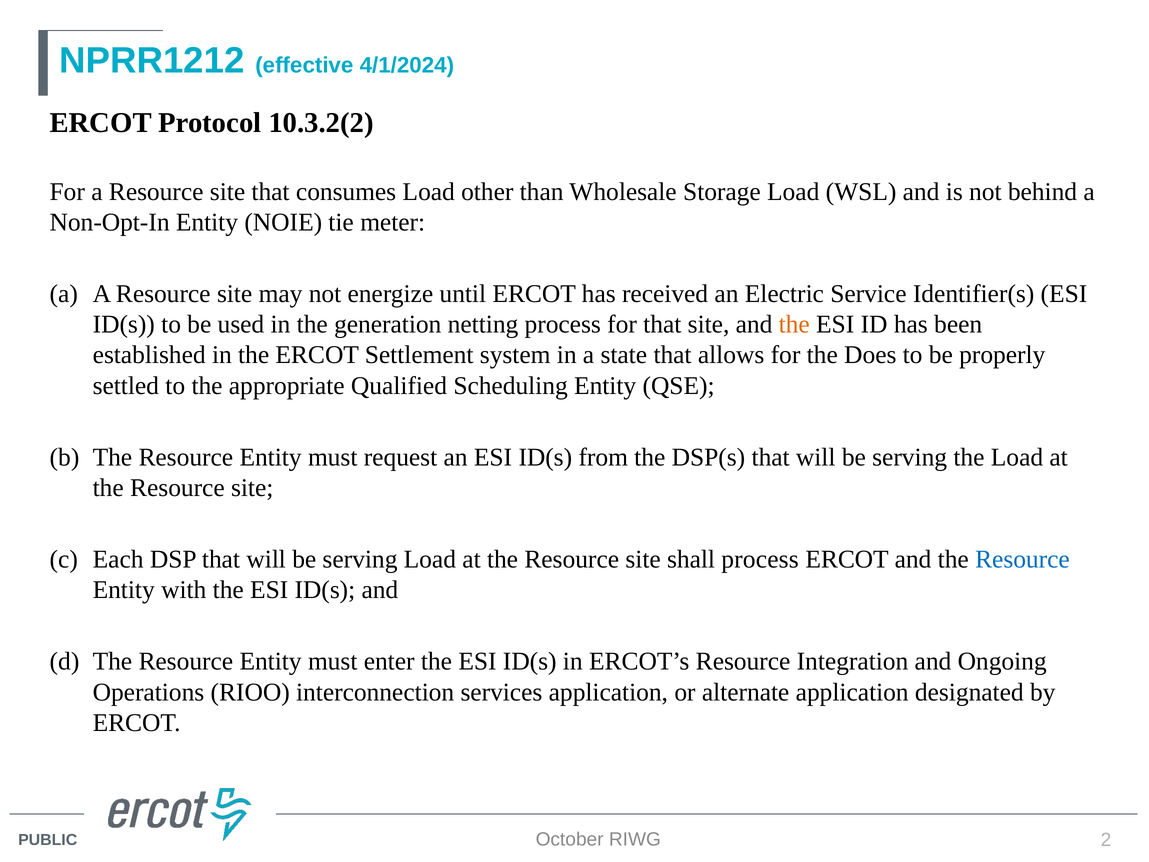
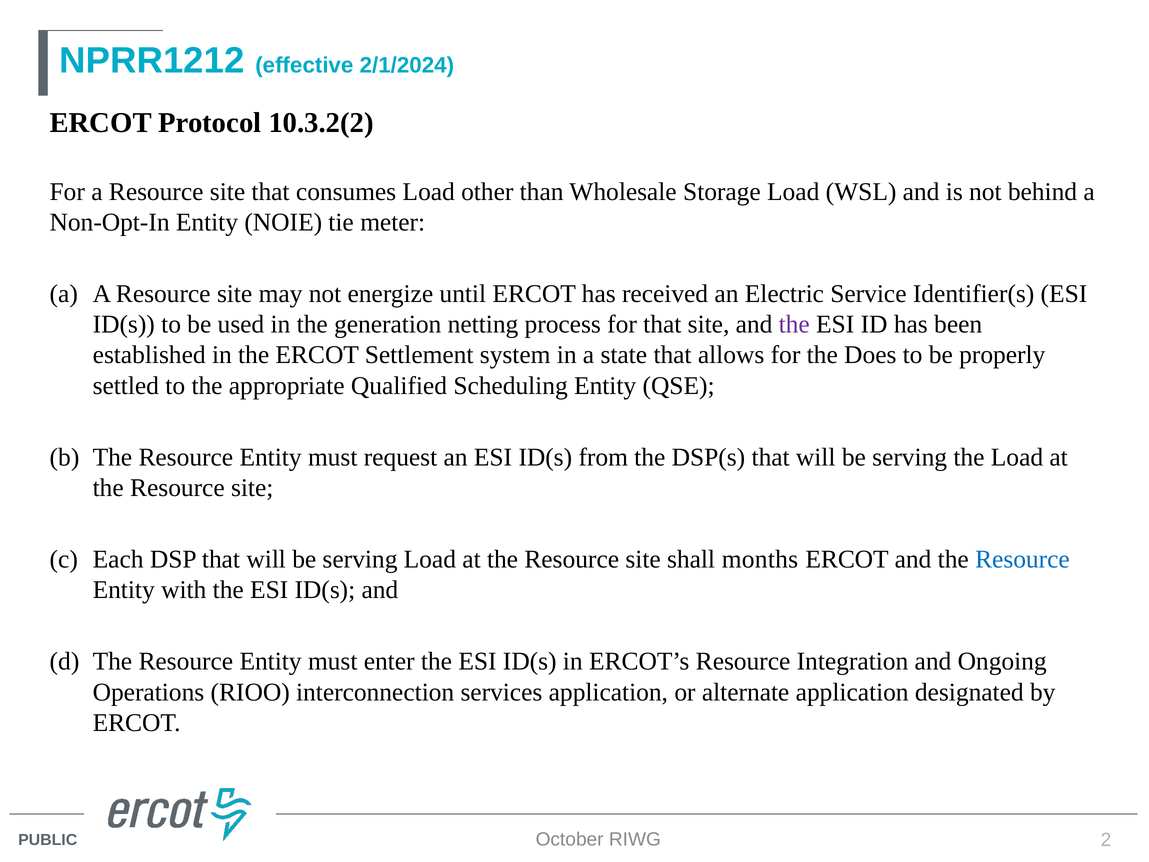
4/1/2024: 4/1/2024 -> 2/1/2024 (407, 66)
the colour: orange -> purple (794, 324)
shall process: process -> months (760, 559)
